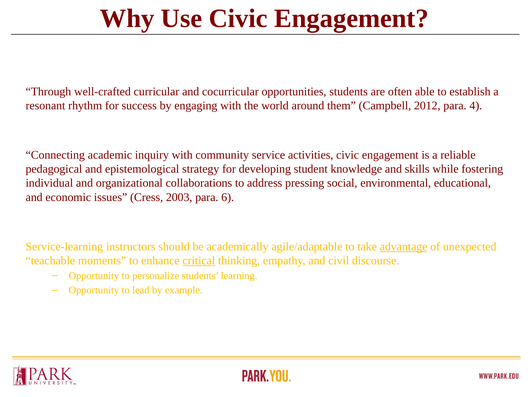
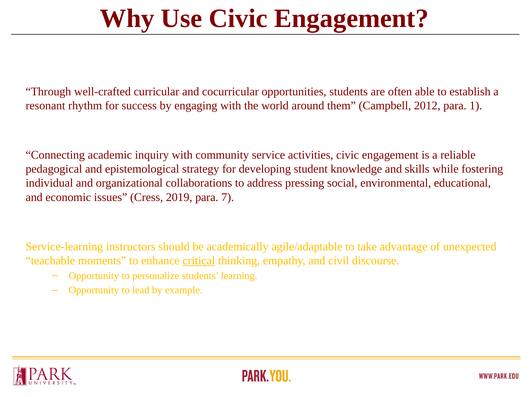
4: 4 -> 1 (476, 106)
2003: 2003 -> 2019 (179, 197)
6: 6 -> 7 (228, 197)
advantage underline: present -> none (404, 247)
